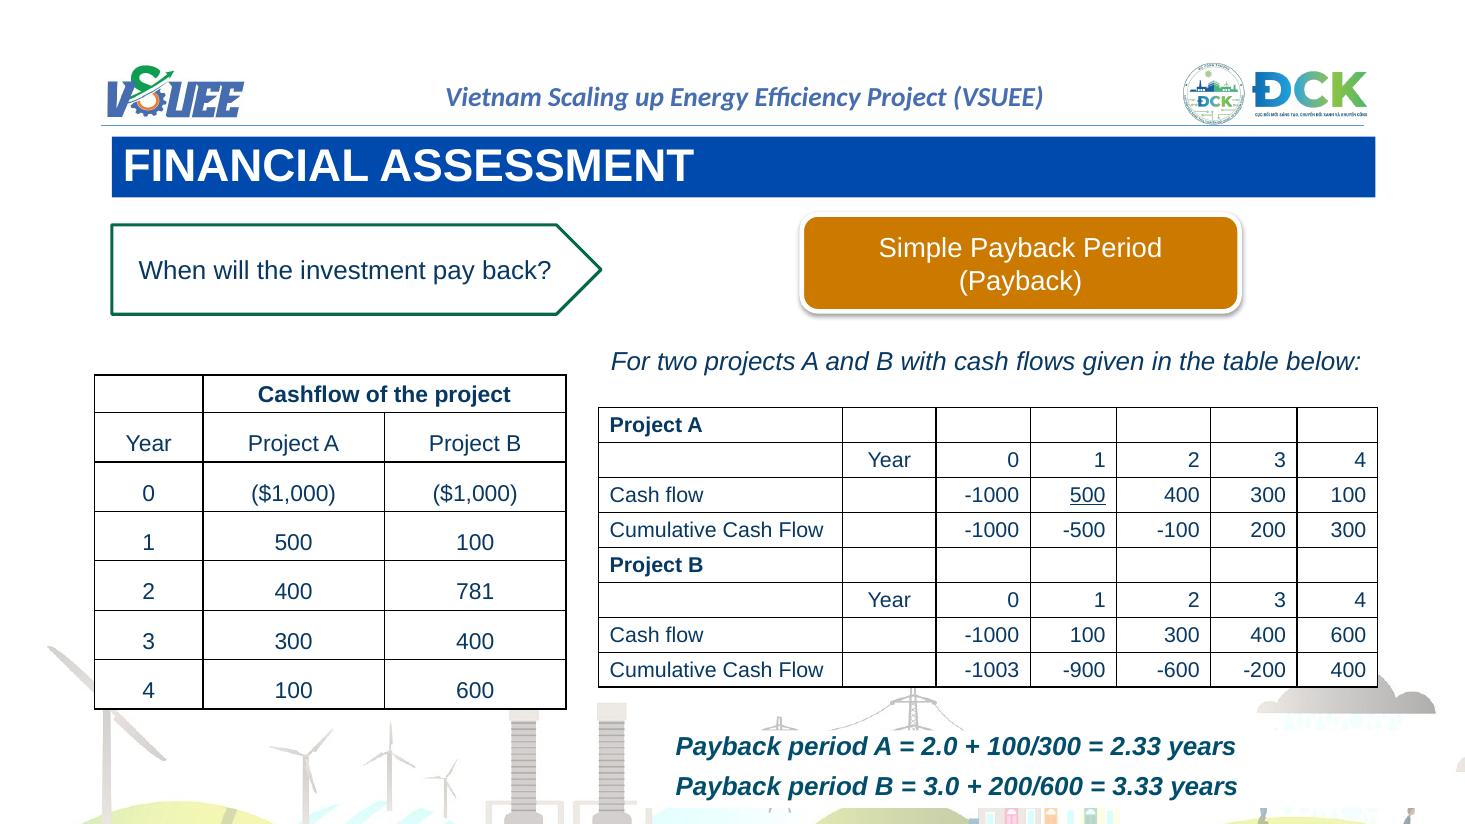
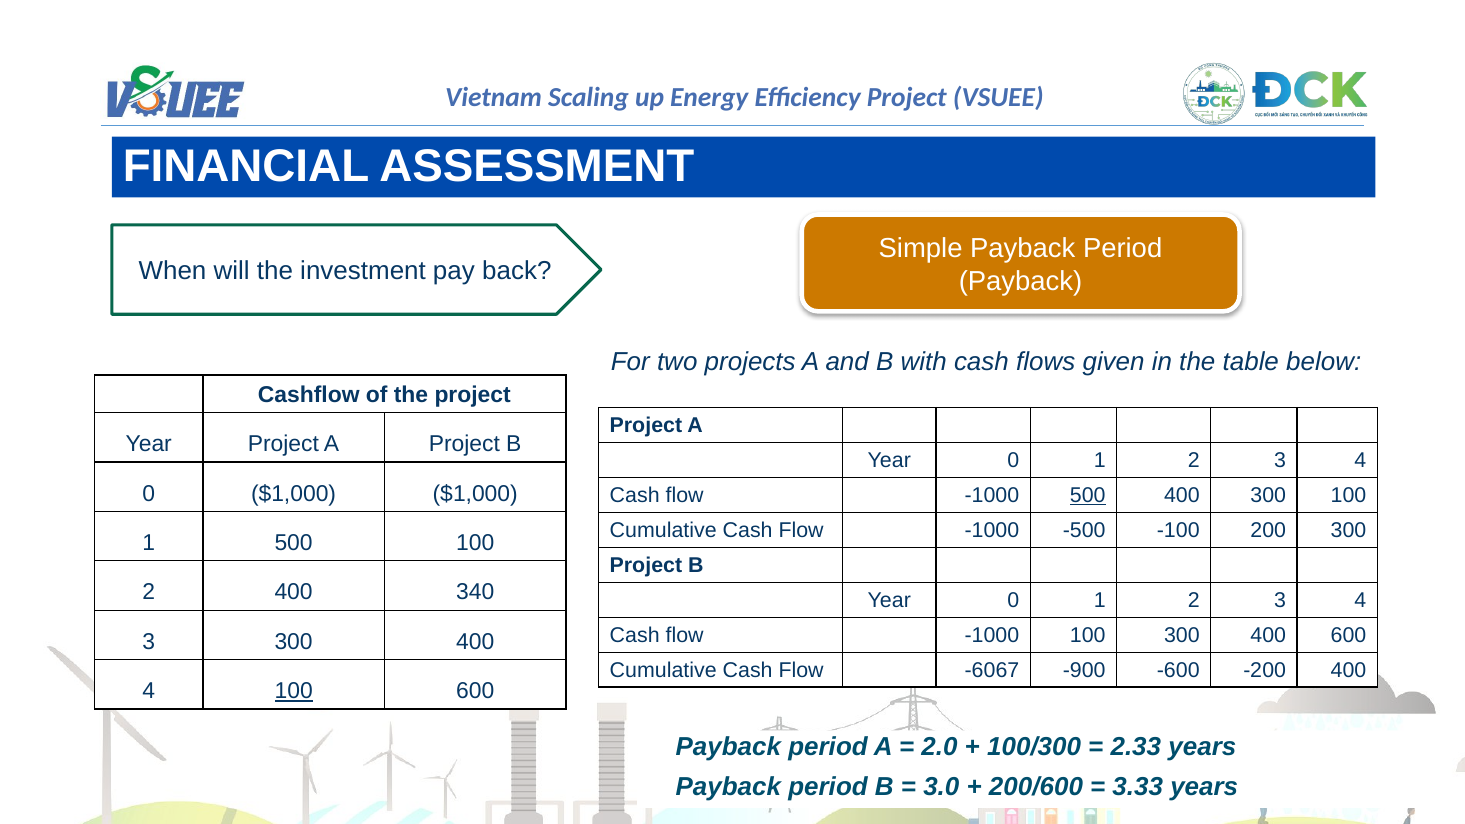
781: 781 -> 340 (475, 592)
-1003: -1003 -> -6067 (992, 670)
100 underline: none -> present (294, 691)
